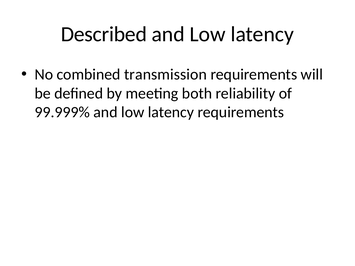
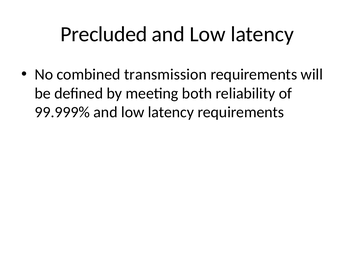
Described: Described -> Precluded (104, 34)
